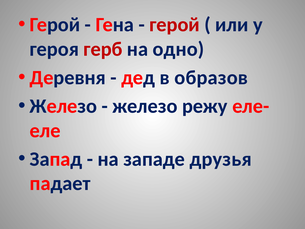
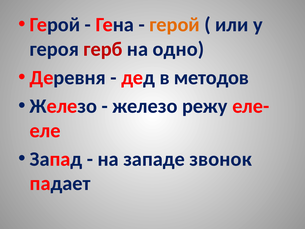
герой colour: red -> orange (175, 25)
образов: образов -> методов (211, 78)
друзья: друзья -> звонок (221, 159)
